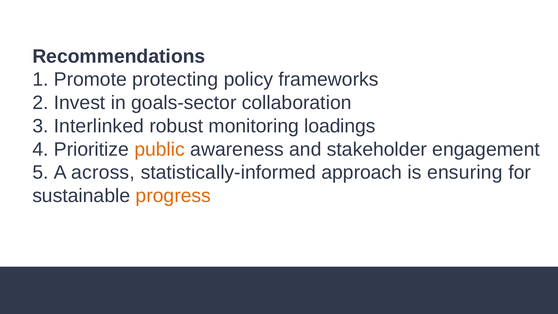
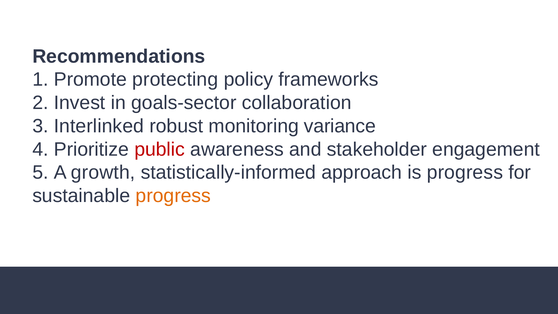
loadings: loadings -> variance (340, 126)
public colour: orange -> red (160, 149)
across: across -> growth (103, 172)
is ensuring: ensuring -> progress (465, 172)
